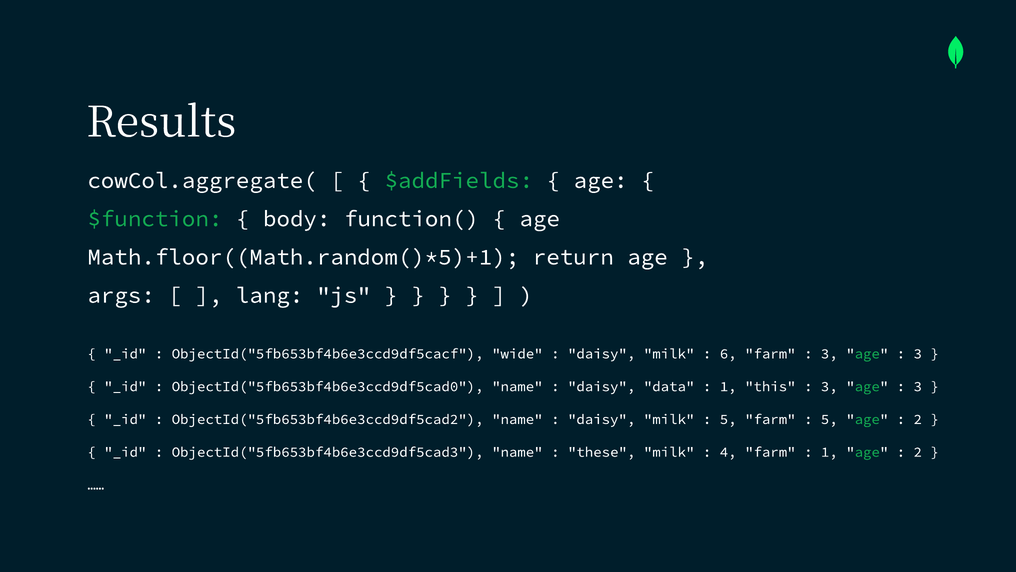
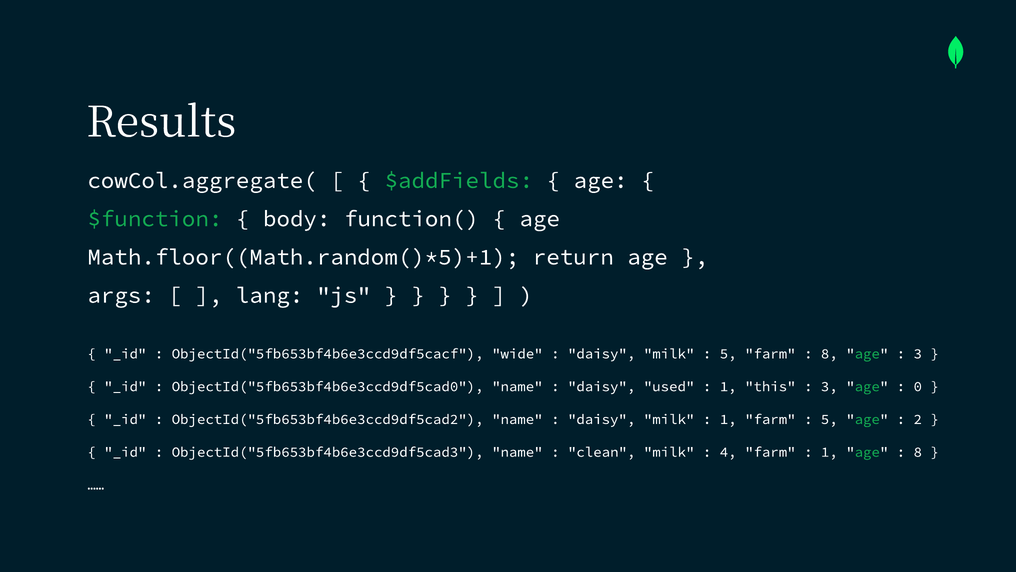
6: 6 -> 5 (728, 353)
3: 3 -> 8 (829, 353)
data: data -> used (669, 386)
3: 3 -> 0 (918, 386)
5: 5 -> 1 (728, 419)
these: these -> clean (602, 452)
2: 2 -> 8 (918, 452)
